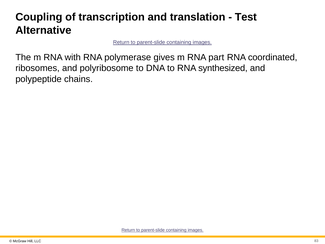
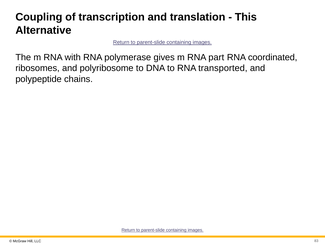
Test: Test -> This (246, 17)
synthesized: synthesized -> transported (223, 68)
